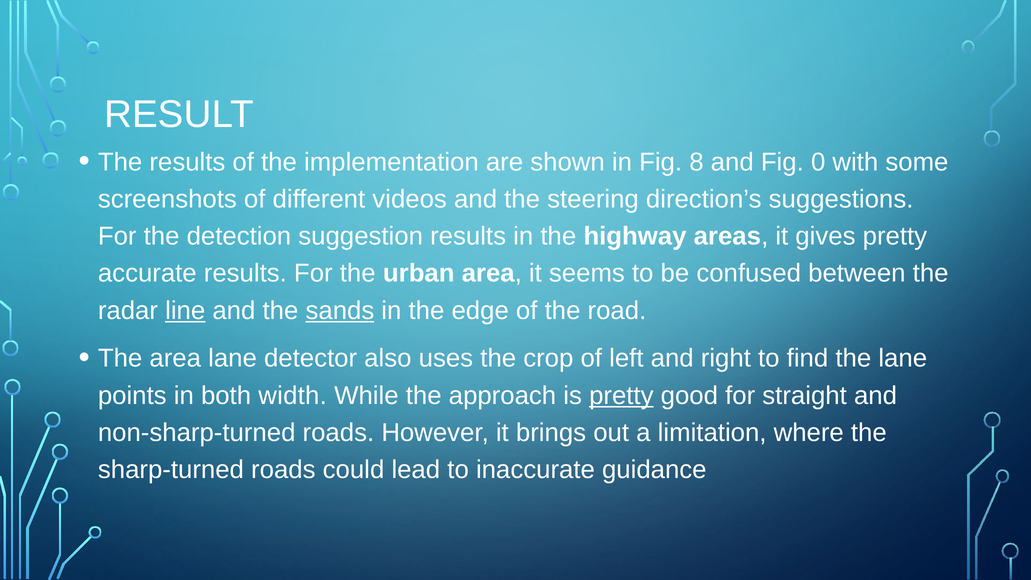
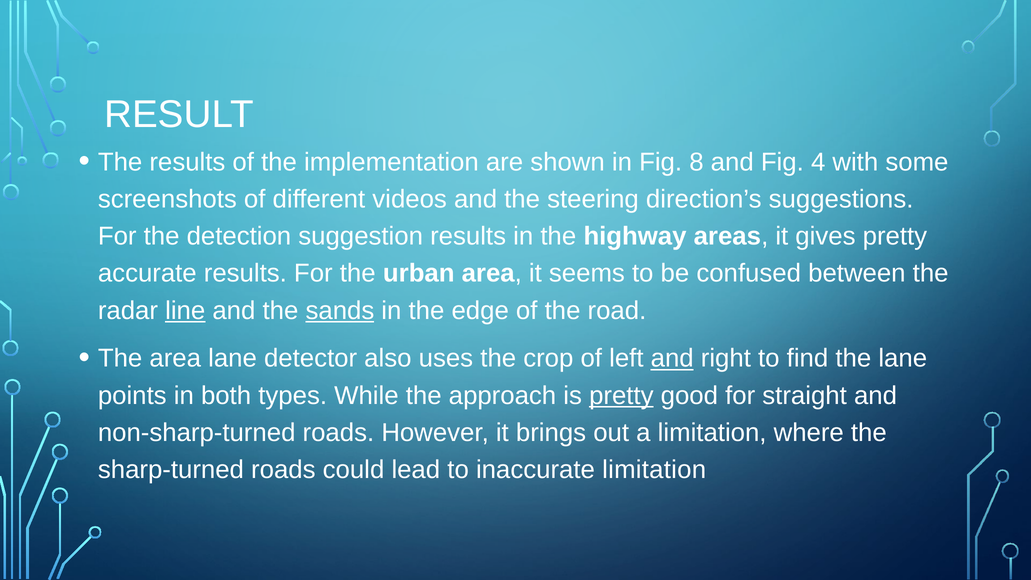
0: 0 -> 4 (818, 162)
and underline: none -> present (672, 358)
width: width -> types (293, 396)
inaccurate guidance: guidance -> limitation (654, 470)
